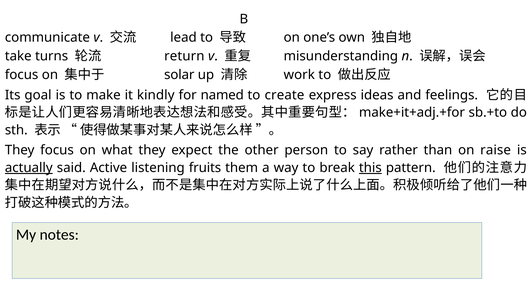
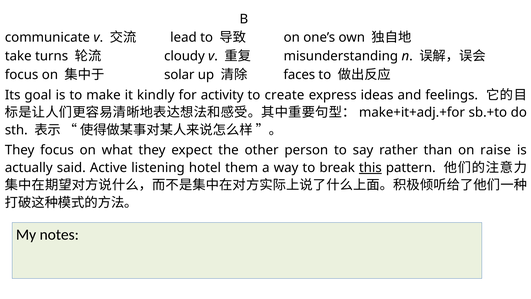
return: return -> cloudy (184, 56)
work: work -> faces (299, 75)
named: named -> activity (222, 95)
actually underline: present -> none (29, 168)
fruits: fruits -> hotel (205, 168)
